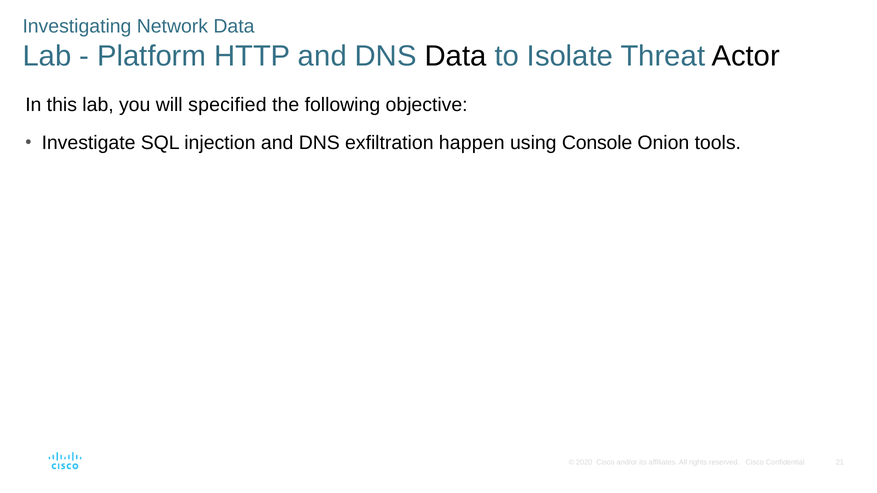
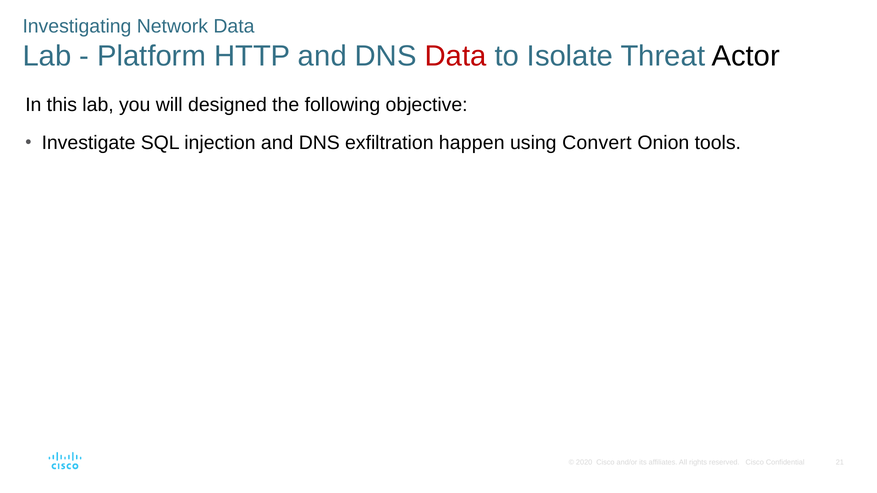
Data colour: black -> red (456, 56)
specified: specified -> designed (228, 105)
Console: Console -> Convert (597, 143)
